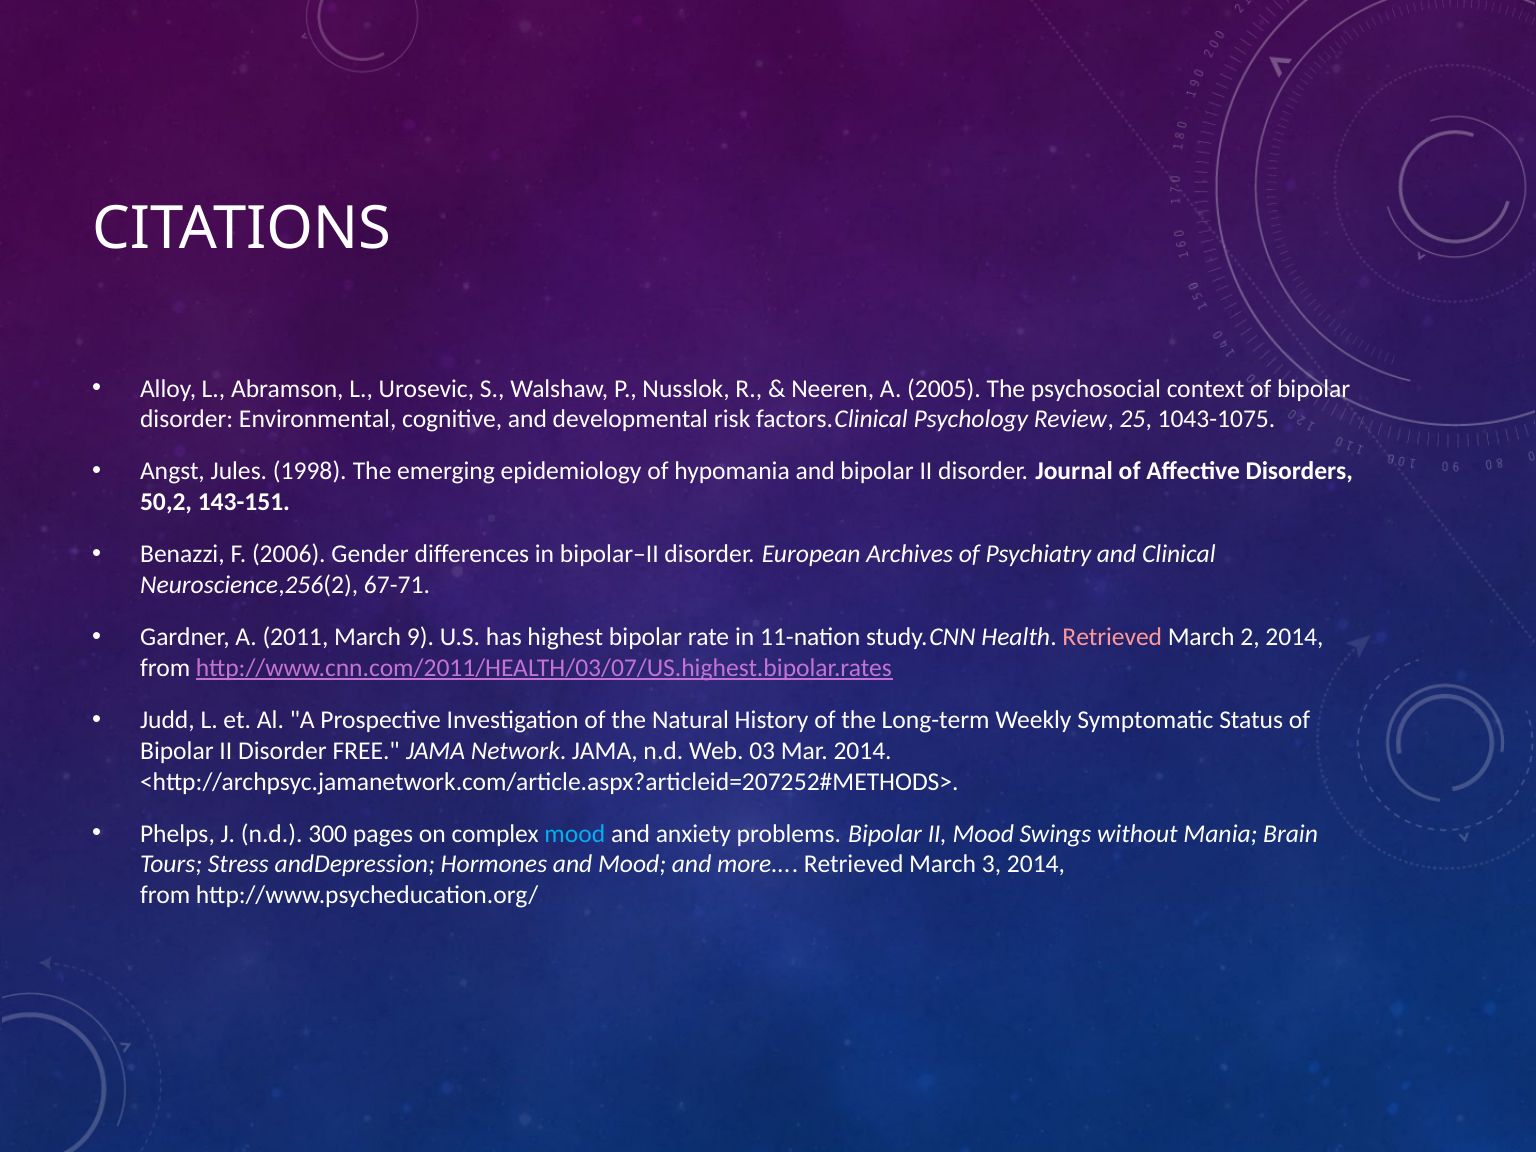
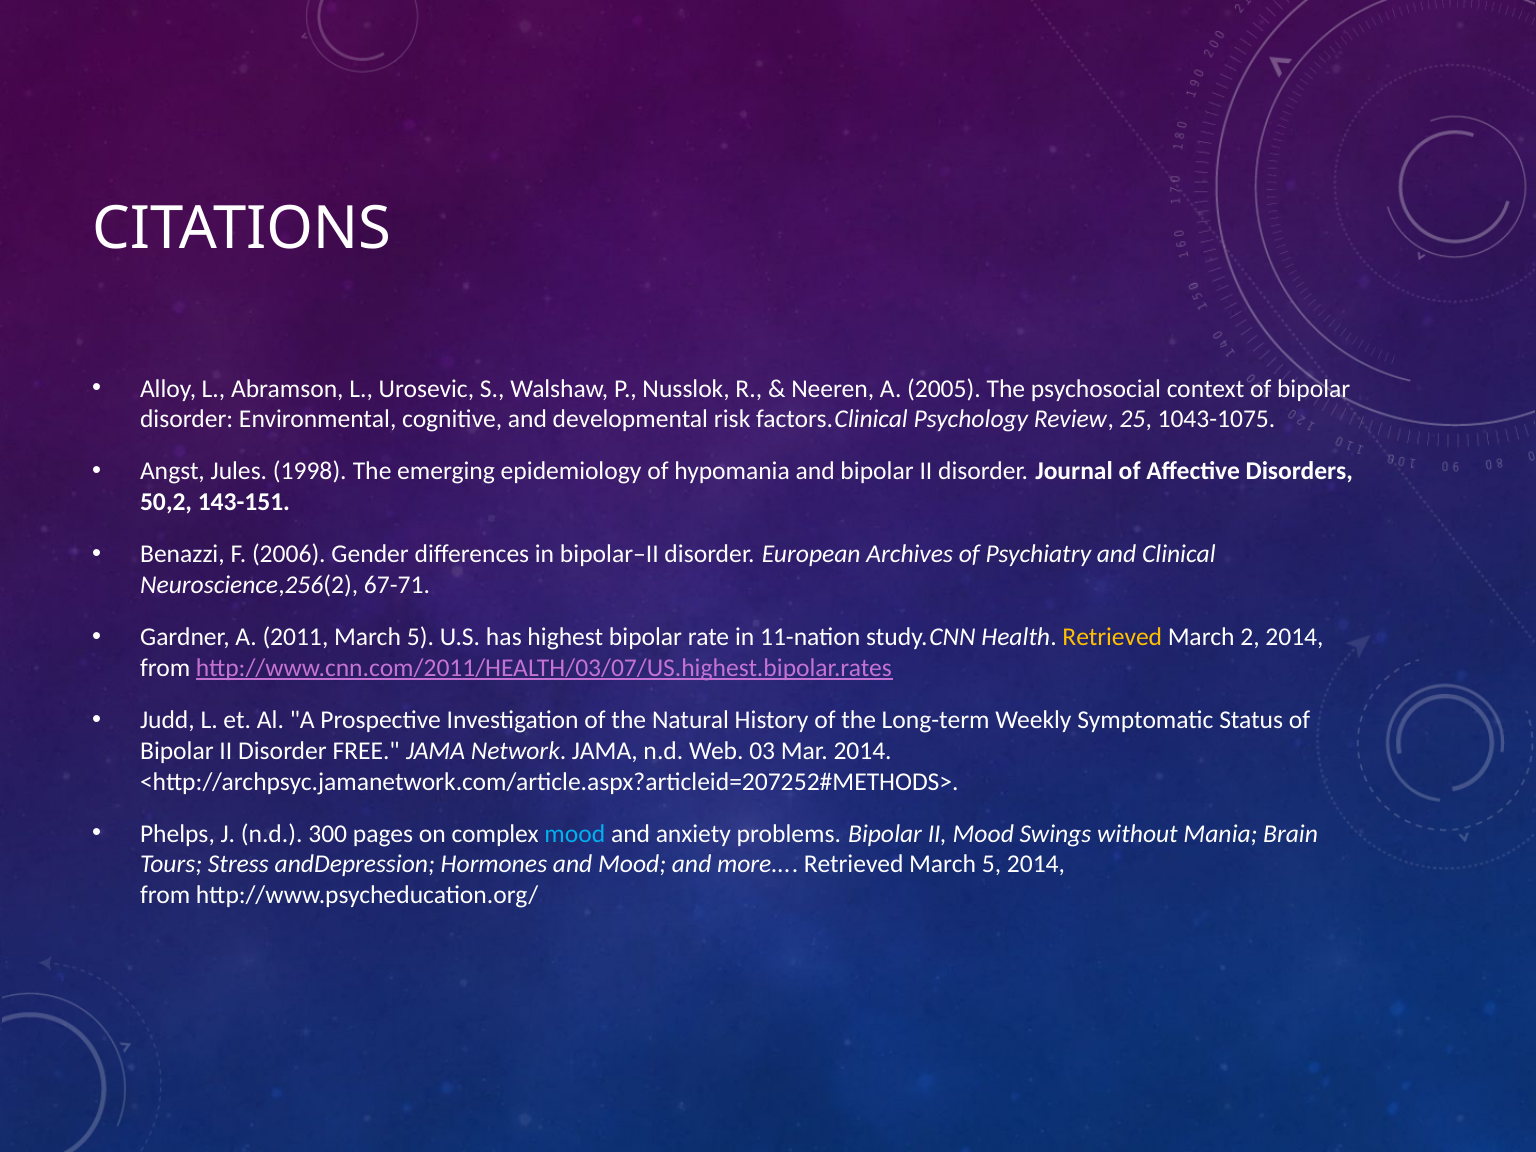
2011 March 9: 9 -> 5 (420, 637)
Retrieved colour: pink -> yellow (1112, 637)
Retrieved March 3: 3 -> 5 (991, 865)
